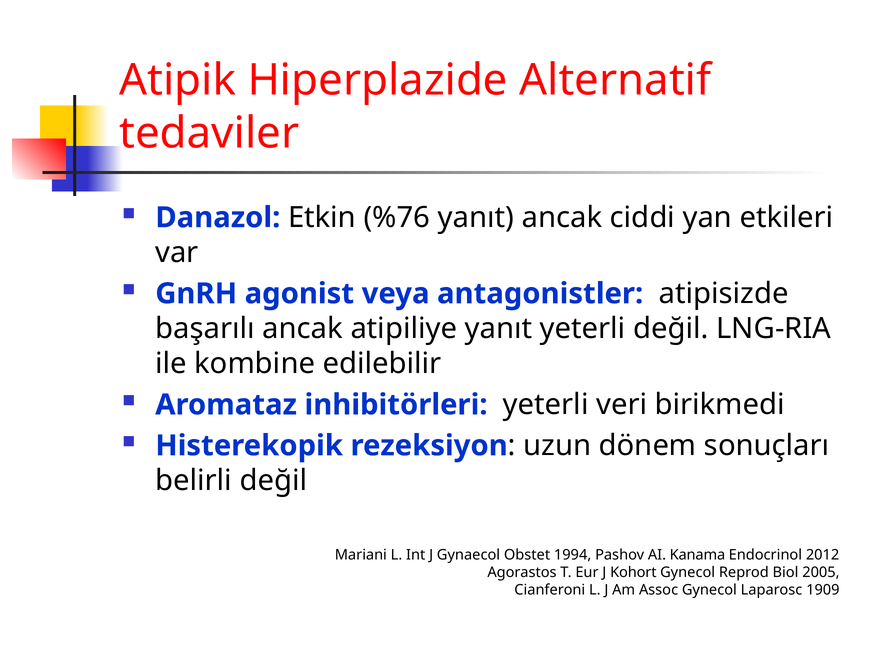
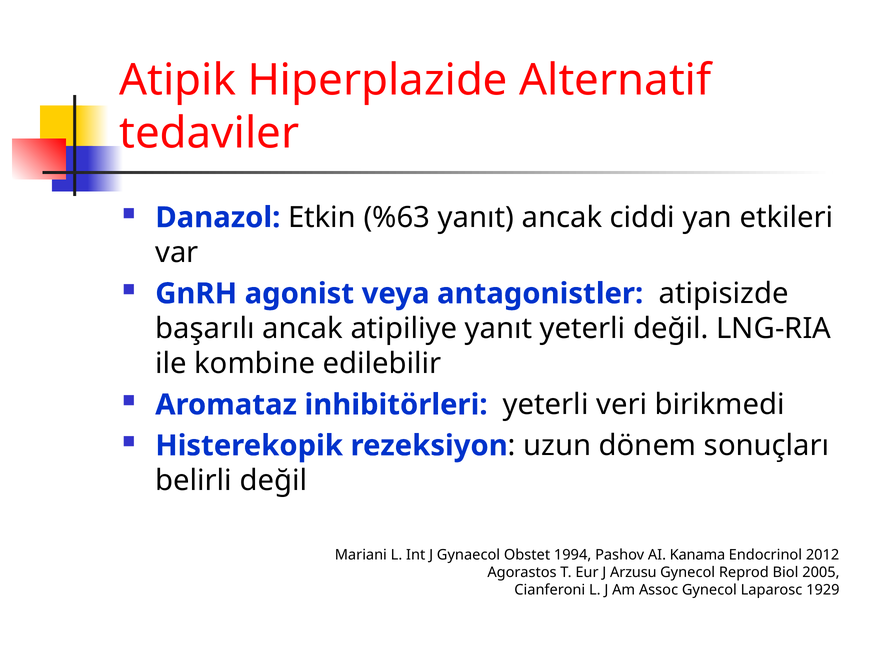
%76: %76 -> %63 (397, 218)
Kohort: Kohort -> Arzusu (633, 573)
1909: 1909 -> 1929 (823, 591)
